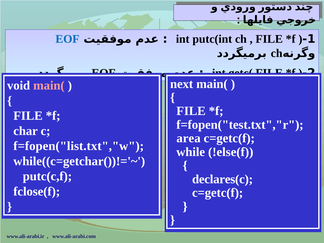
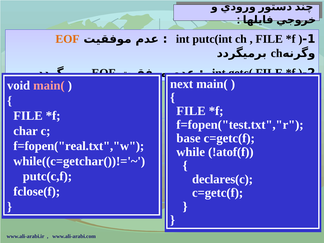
EOF colour: blue -> orange (67, 39)
area: area -> base (188, 138)
f=fopen("list.txt","w: f=fopen("list.txt","w -> f=fopen("real.txt","w (79, 146)
!else(f: !else(f -> !atof(f (231, 152)
